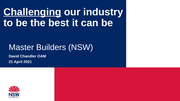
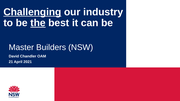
the underline: none -> present (38, 23)
